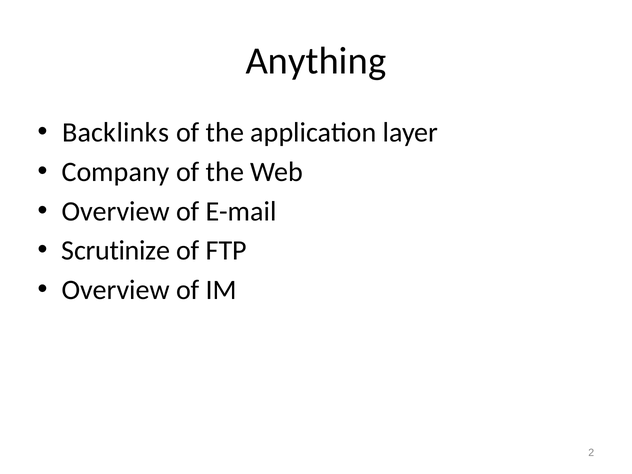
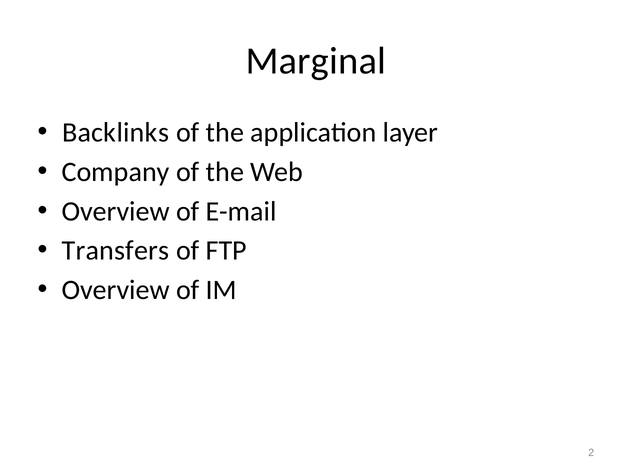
Anything: Anything -> Marginal (316, 61)
Scrutinize: Scrutinize -> Transfers (116, 251)
